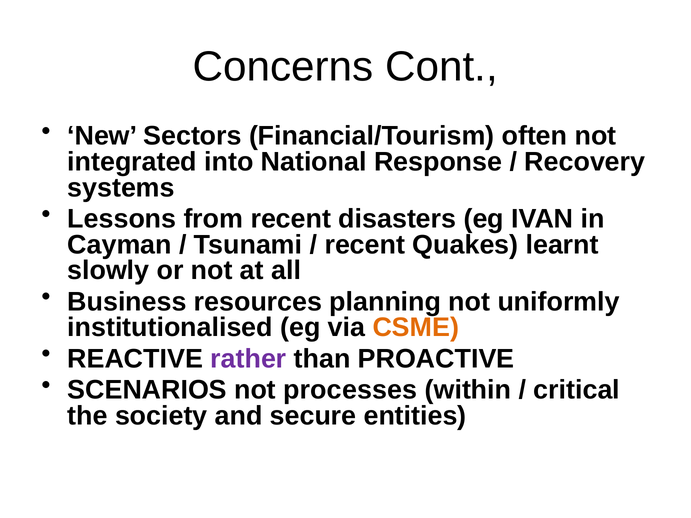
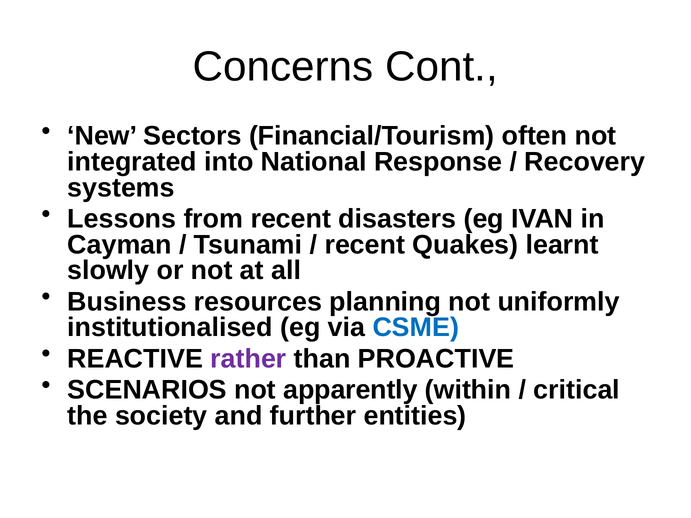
CSME colour: orange -> blue (416, 328)
processes: processes -> apparently (350, 390)
secure: secure -> further (313, 416)
